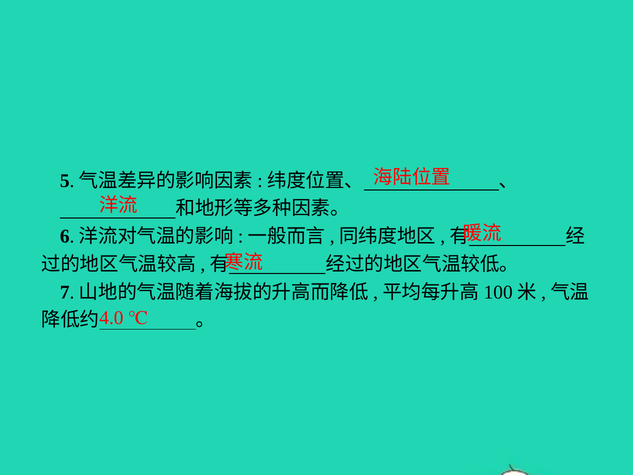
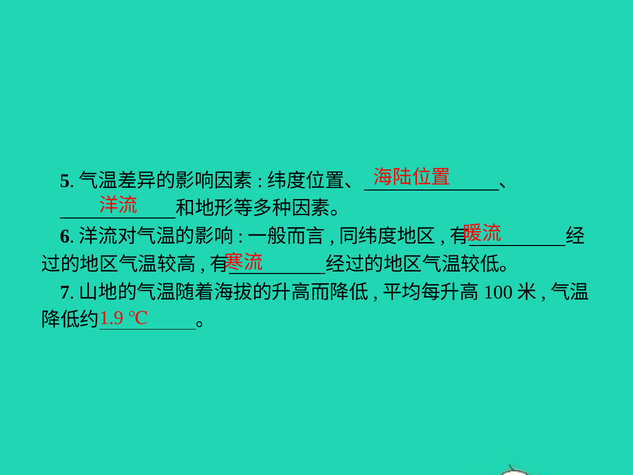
4.0: 4.0 -> 1.9 (111, 318)
